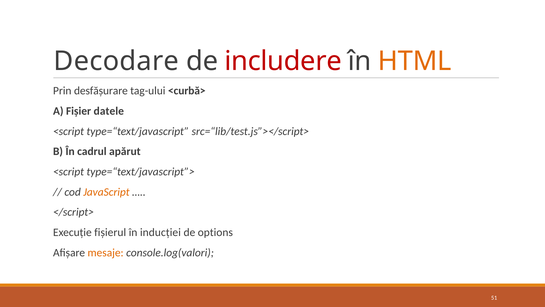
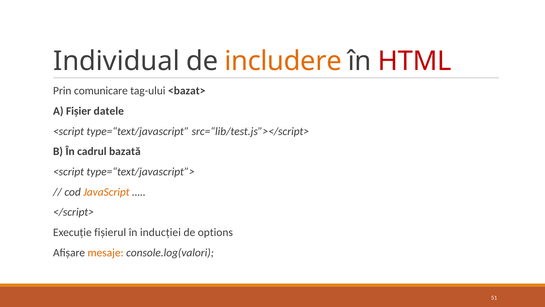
Decodare: Decodare -> Individual (116, 61)
includere colour: red -> orange (283, 61)
HTML colour: orange -> red (415, 61)
desfășurare: desfășurare -> comunicare (101, 91)
<curbă>: <curbă> -> <bazat> (187, 91)
apărut: apărut -> bazată (125, 151)
